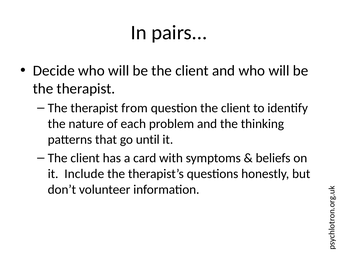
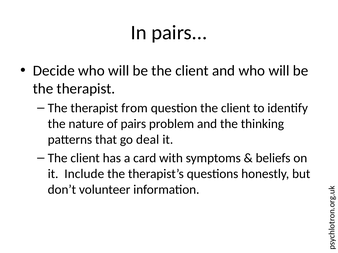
of each: each -> pairs (133, 124)
until: until -> deal (148, 140)
